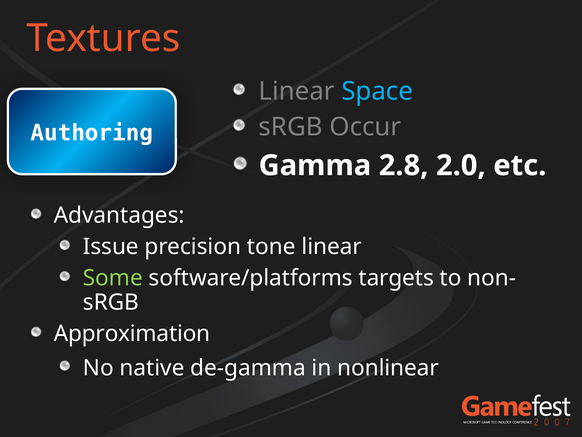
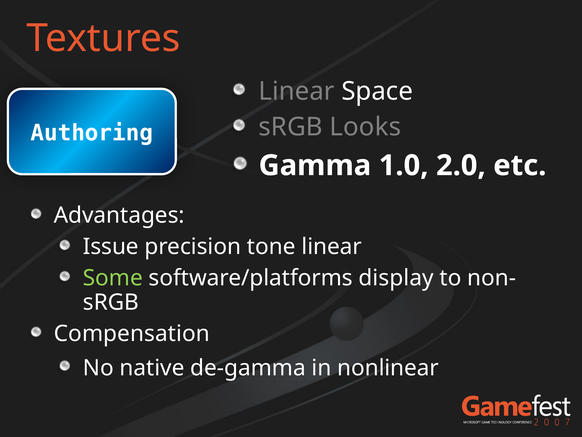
Space colour: light blue -> white (377, 91)
Occur: Occur -> Looks (365, 127)
2.8: 2.8 -> 1.0 (404, 165)
targets: targets -> display (396, 278)
Approximation: Approximation -> Compensation (132, 333)
